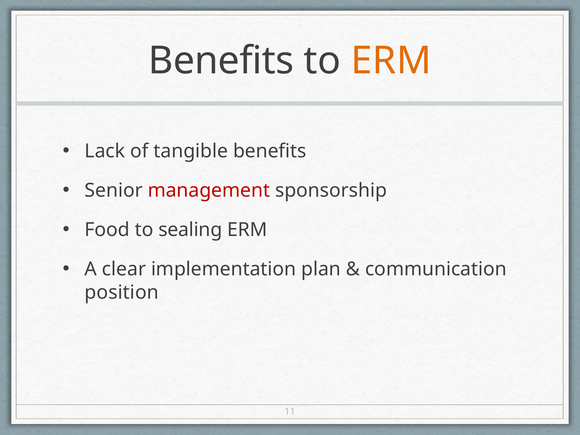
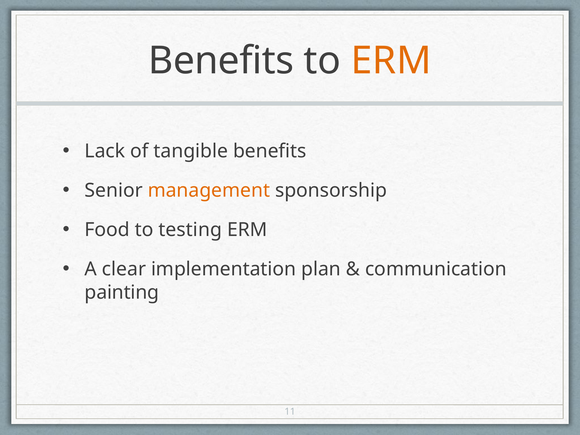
management colour: red -> orange (209, 191)
sealing: sealing -> testing (190, 230)
position: position -> painting (122, 292)
